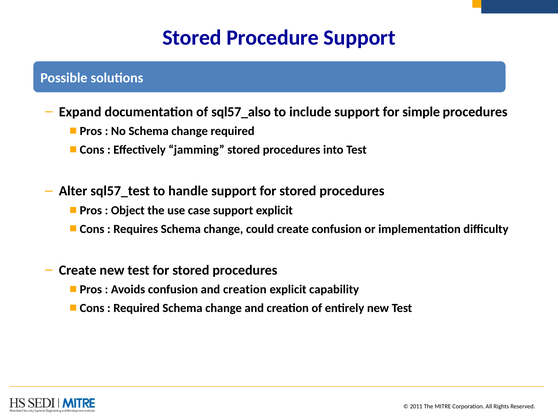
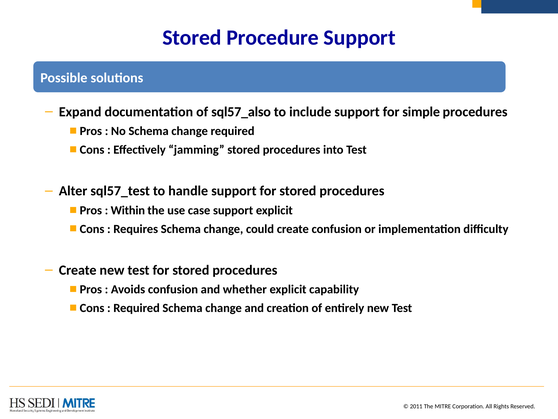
Object: Object -> Within (128, 210)
confusion and creation: creation -> whether (245, 289)
